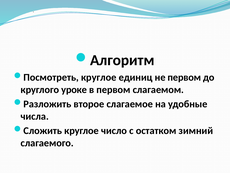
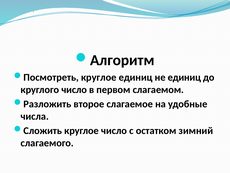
не первом: первом -> единиц (184, 77)
круглого уроке: уроке -> число (74, 89)
